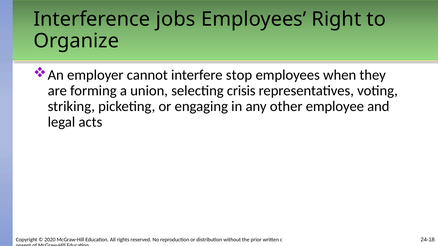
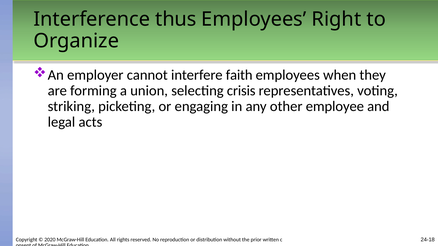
jobs: jobs -> thus (176, 19)
stop: stop -> faith (239, 75)
